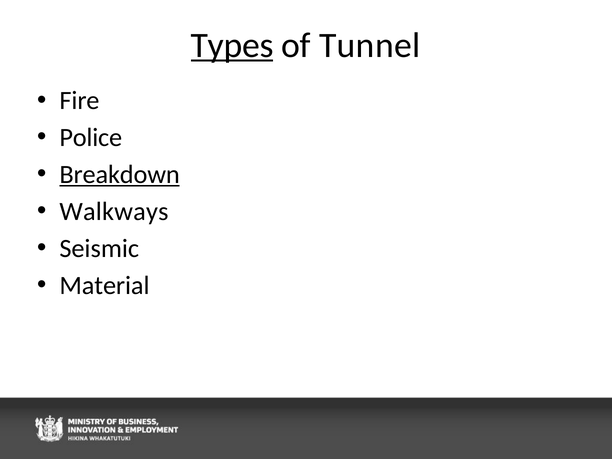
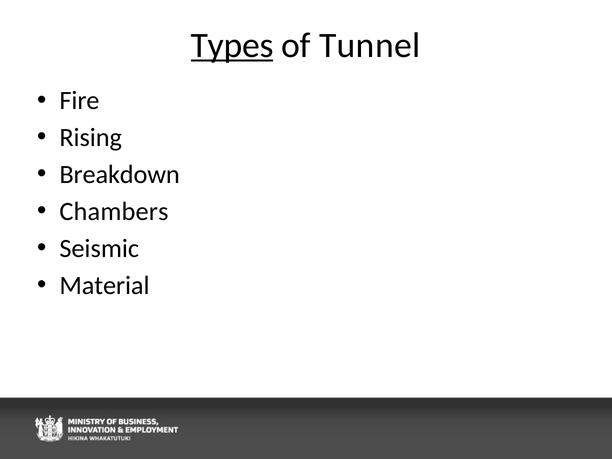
Police: Police -> Rising (91, 138)
Breakdown underline: present -> none (120, 175)
Walkways: Walkways -> Chambers (114, 212)
